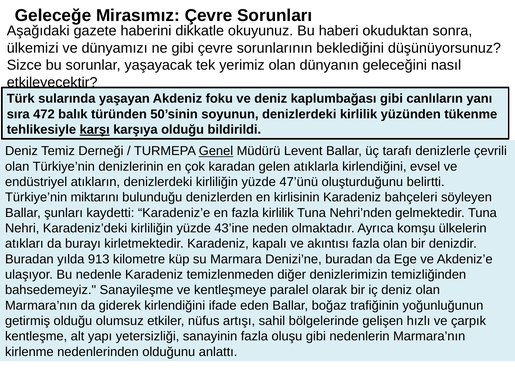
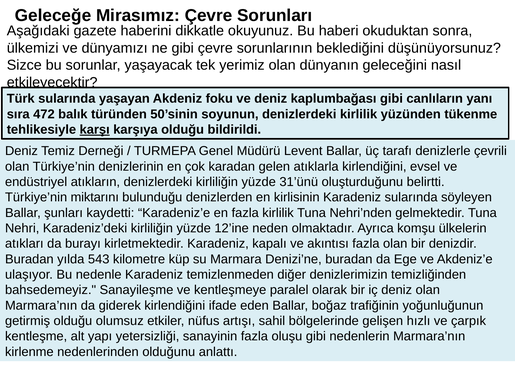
Genel underline: present -> none (216, 151)
47’ünü: 47’ünü -> 31’ünü (299, 182)
Karadeniz bahçeleri: bahçeleri -> sularında (411, 198)
43’ine: 43’ine -> 12’ine (232, 228)
913: 913 -> 543 (99, 259)
